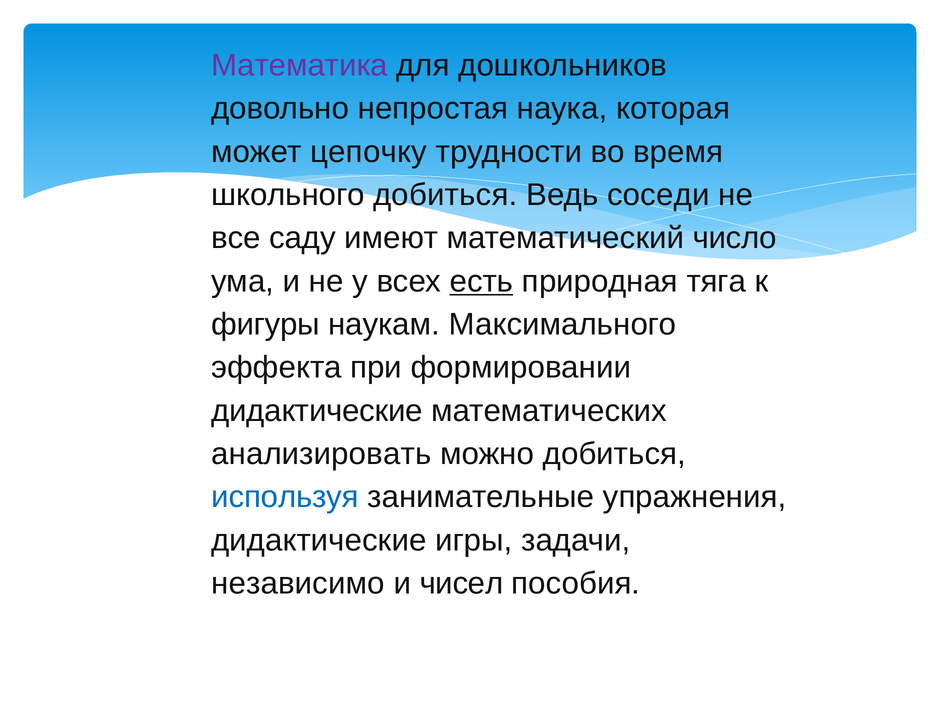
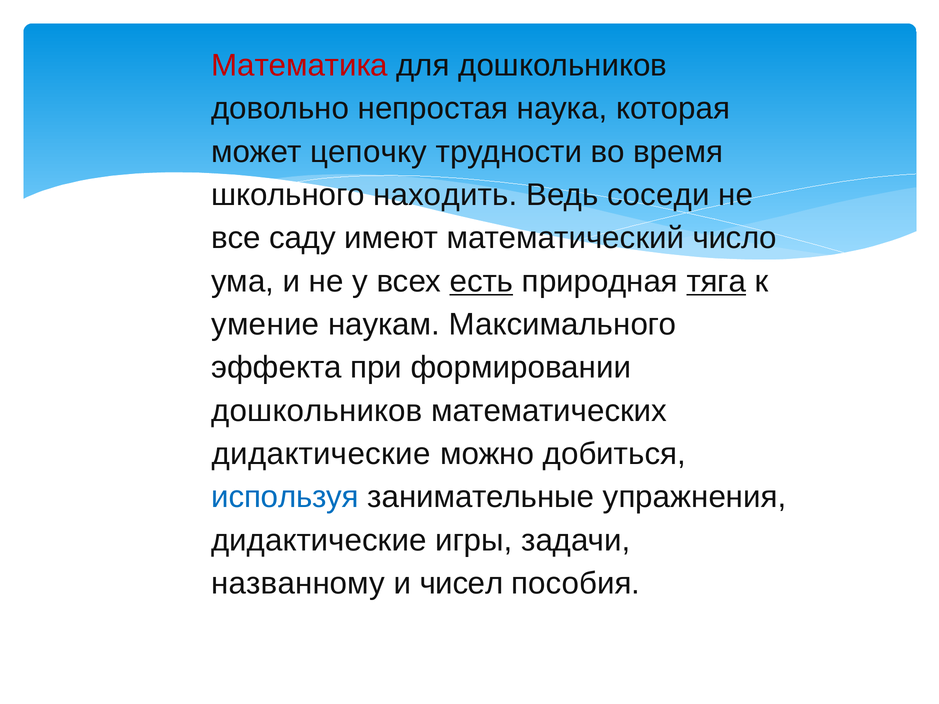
Математика colour: purple -> red (299, 65)
школьного добиться: добиться -> находить (445, 195)
тяга underline: none -> present (716, 281)
фигуры: фигуры -> умение (265, 325)
дидактические: дидактические -> дошкольников (317, 411)
анализировать: анализировать -> дидактические (321, 454)
независимо: независимо -> названному (298, 584)
